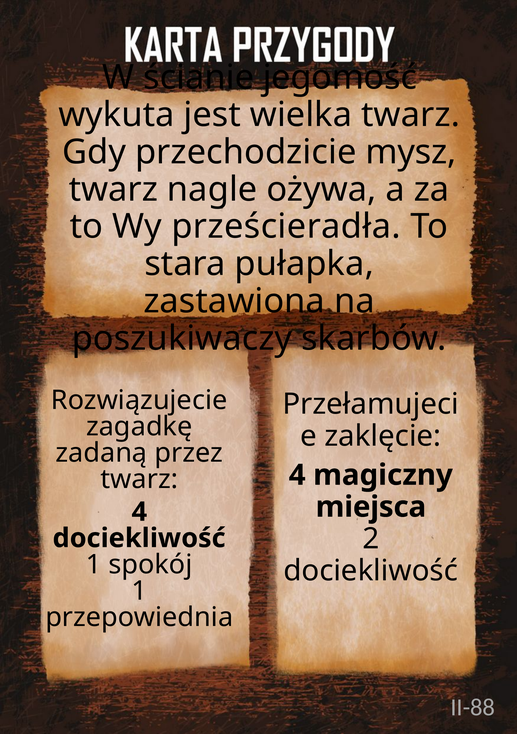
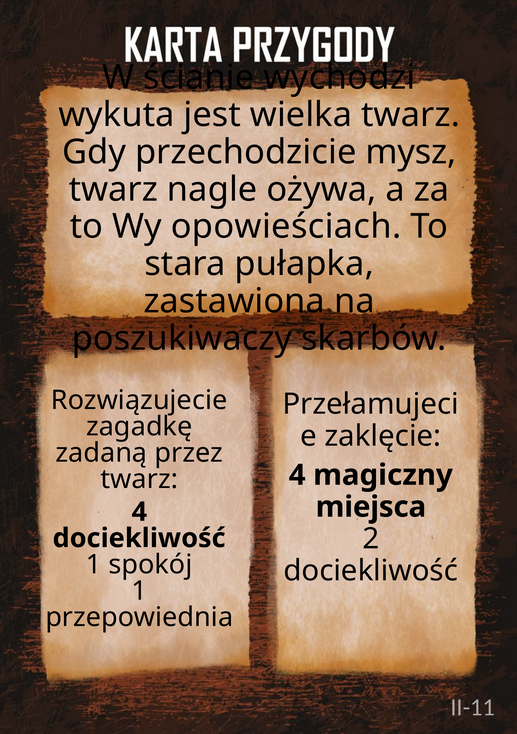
jegomość: jegomość -> wychodzi (339, 78)
prześcieradła: prześcieradła -> opowieściach (286, 227)
II-88: II-88 -> II-11 (473, 708)
